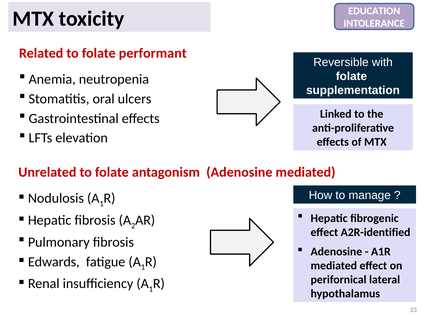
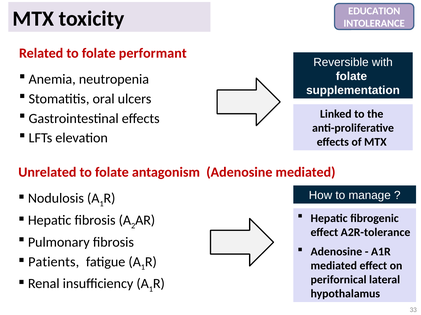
A2R-identified: A2R-identified -> A2R-tolerance (376, 233)
Edwards: Edwards -> Patients (54, 262)
